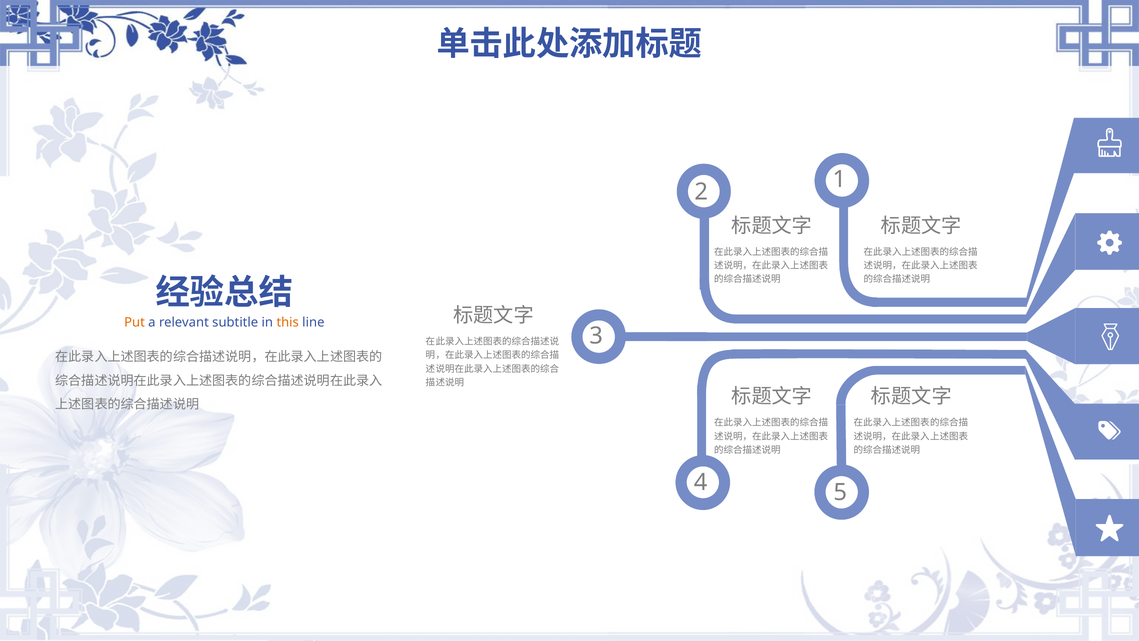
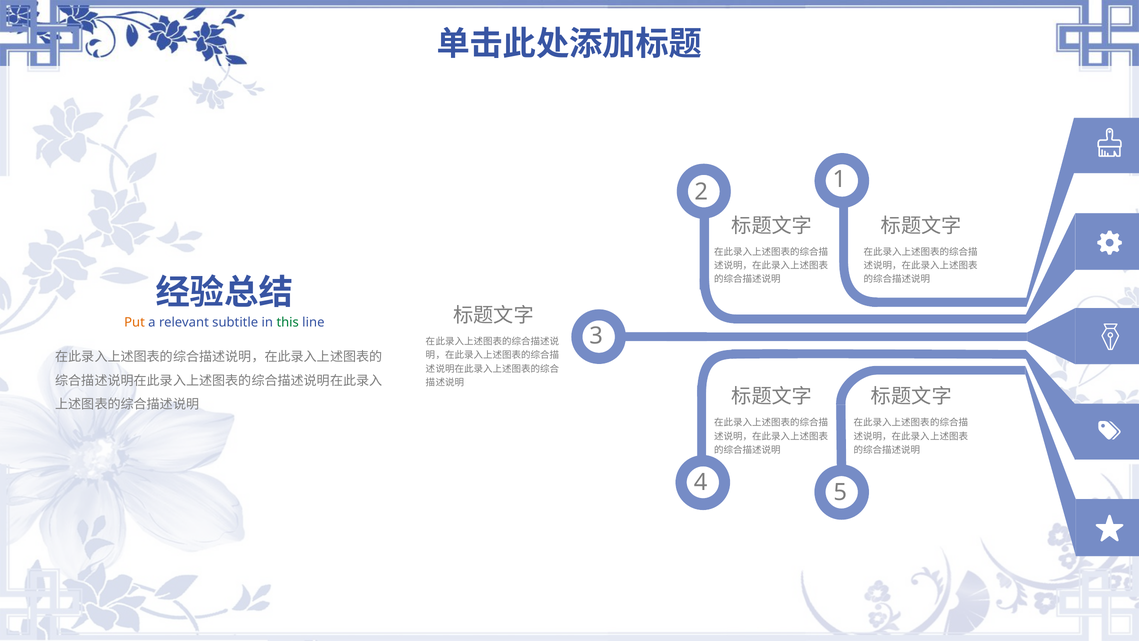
this colour: orange -> green (288, 322)
